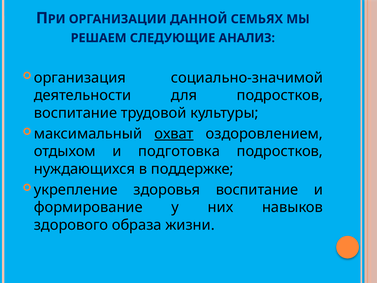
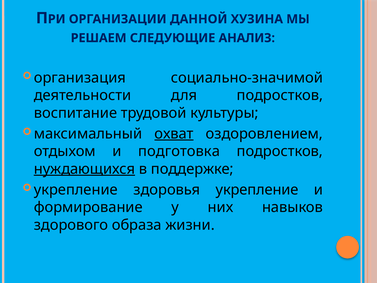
СЕМЬЯХ: СЕМЬЯХ -> ХУЗИНА (257, 19)
нуждающихся underline: none -> present (84, 169)
здоровья воспитание: воспитание -> укрепление (257, 190)
